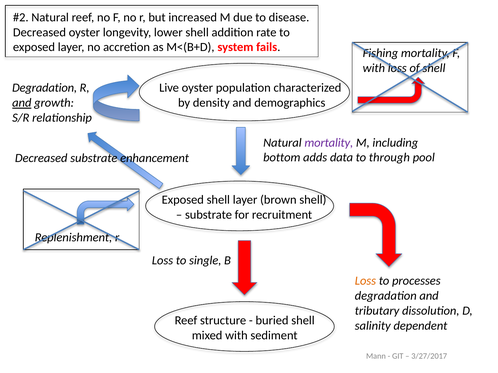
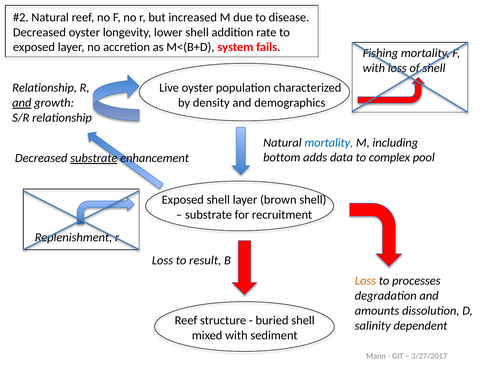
Degradation: Degradation -> Relationship (45, 88)
mortality colour: purple -> blue (329, 143)
through: through -> complex (389, 158)
substrate underline: none -> present (94, 158)
single: single -> result (205, 261)
tributary: tributary -> amounts (377, 311)
